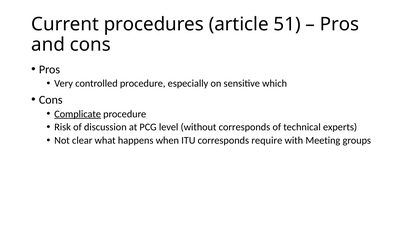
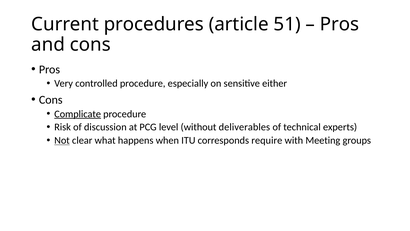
which: which -> either (275, 83)
without corresponds: corresponds -> deliverables (244, 127)
Not underline: none -> present (62, 140)
